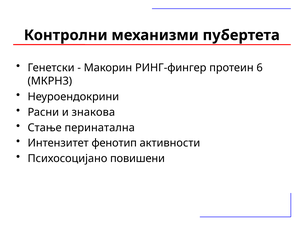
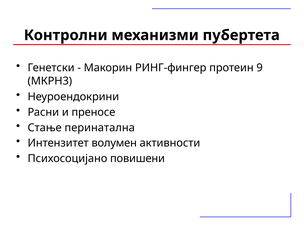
6: 6 -> 9 (260, 68)
знакова: знакова -> преносе (93, 112)
фенотип: фенотип -> волумен (114, 143)
